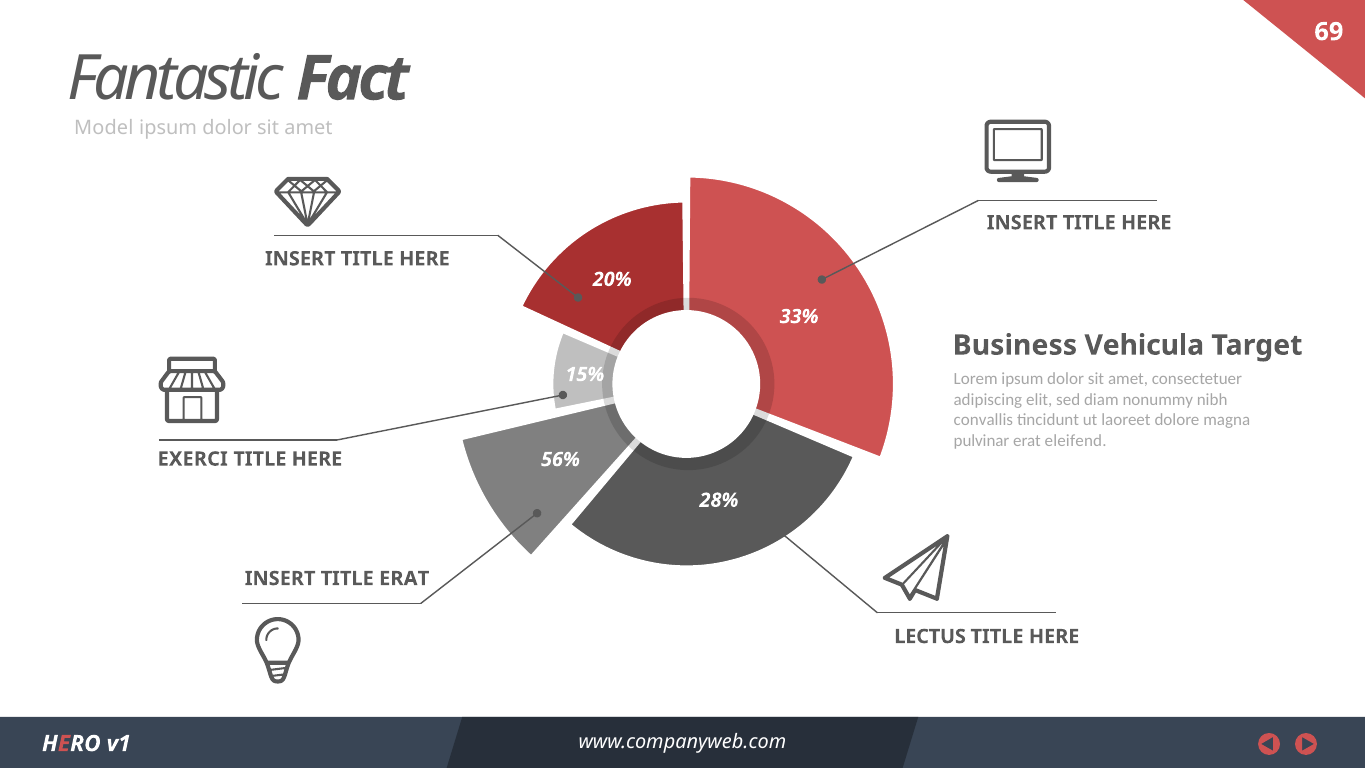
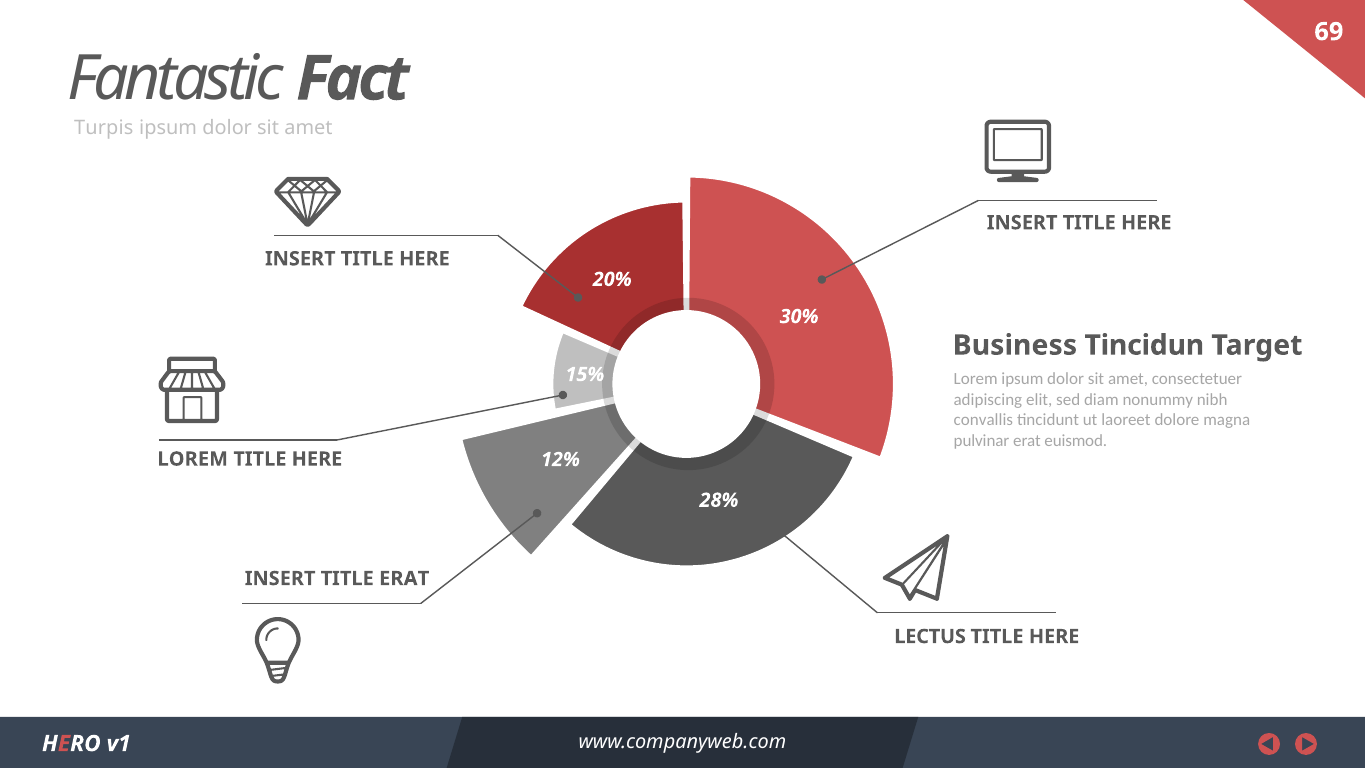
Model: Model -> Turpis (104, 128)
33%: 33% -> 30% (799, 317)
Vehicula: Vehicula -> Tincidun (1144, 345)
eleifend: eleifend -> euismod (1076, 441)
EXERCI: EXERCI -> LOREM (193, 459)
56%: 56% -> 12% (561, 459)
